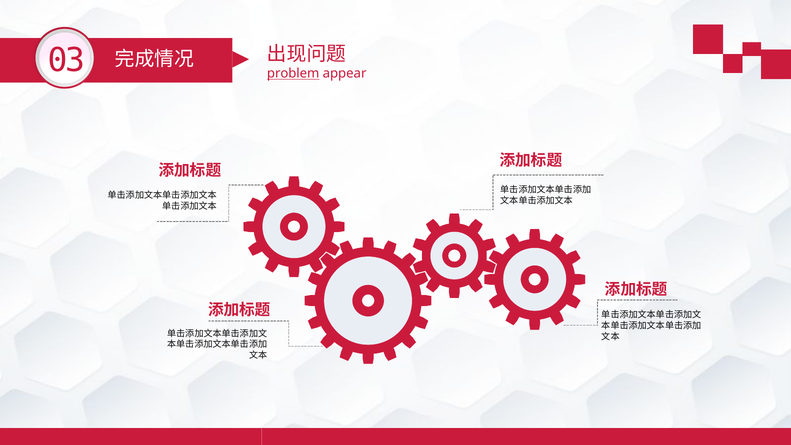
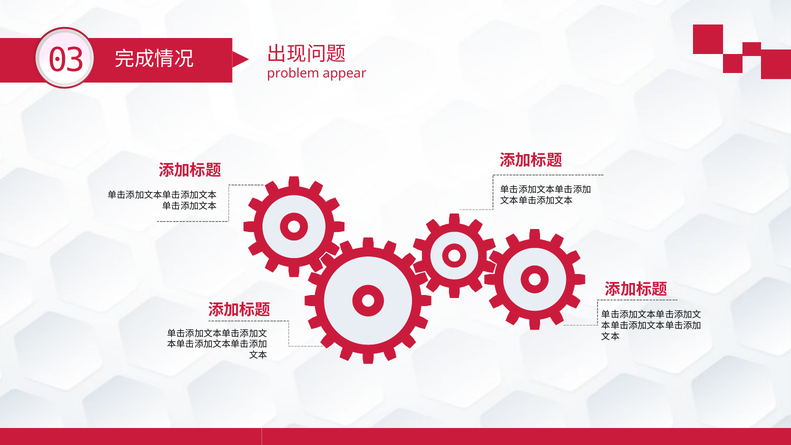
problem underline: present -> none (293, 74)
